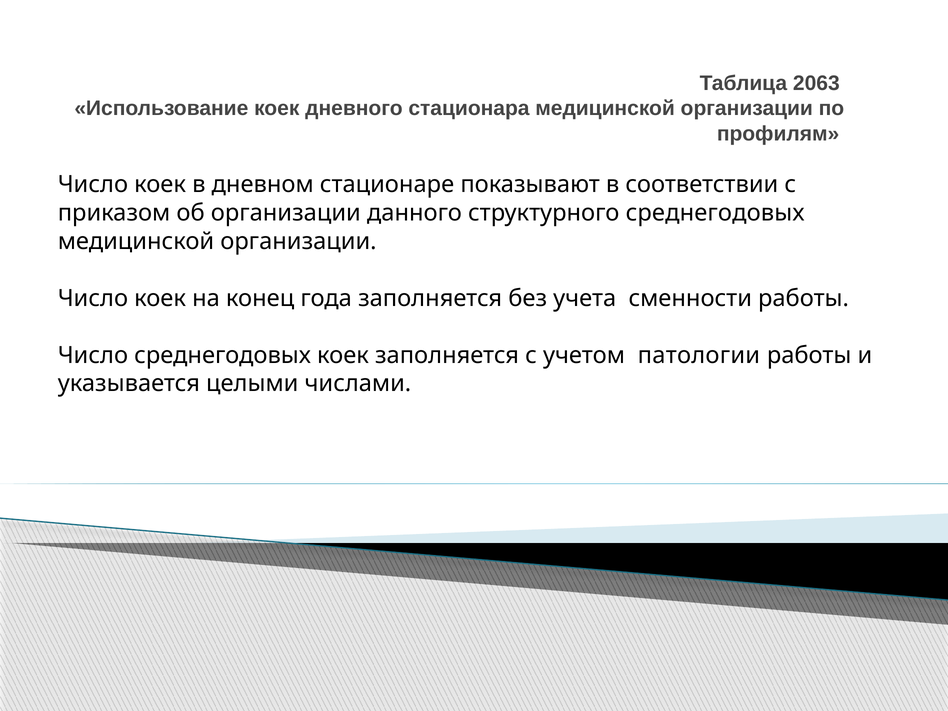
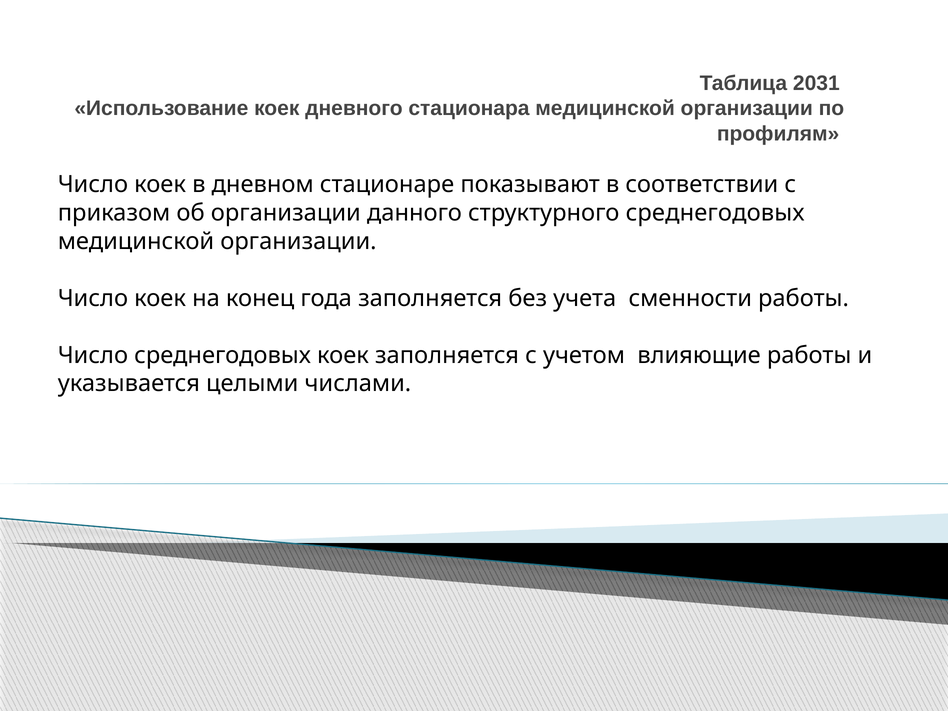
2063: 2063 -> 2031 (816, 83)
патологии: патологии -> влияющие (699, 355)
